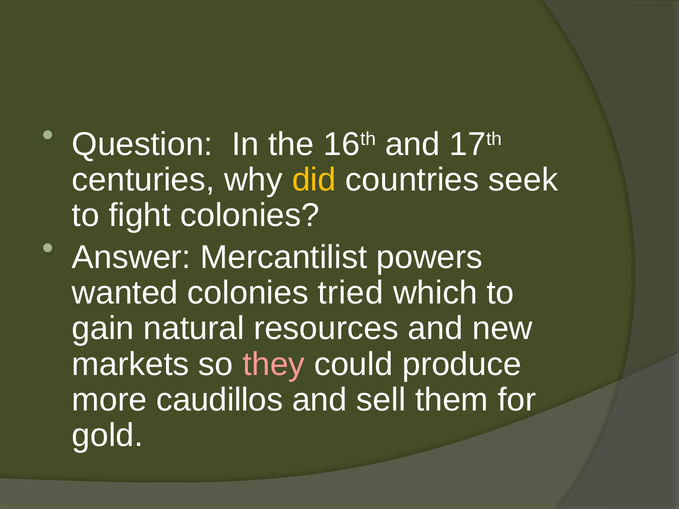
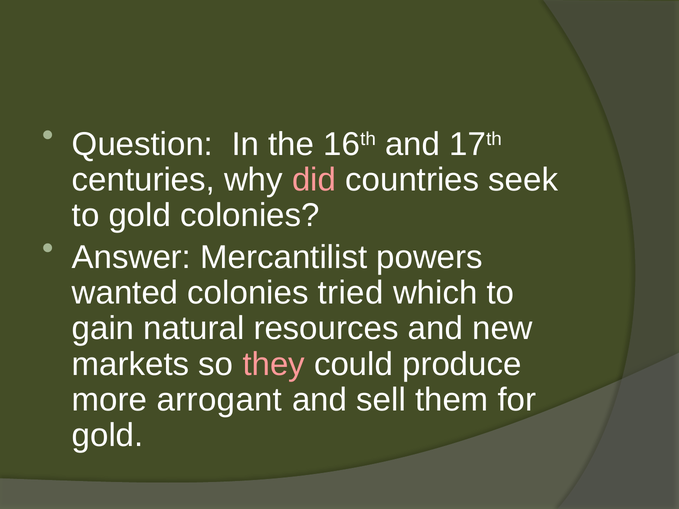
did colour: yellow -> pink (314, 180)
to fight: fight -> gold (140, 216)
caudillos: caudillos -> arrogant (219, 400)
